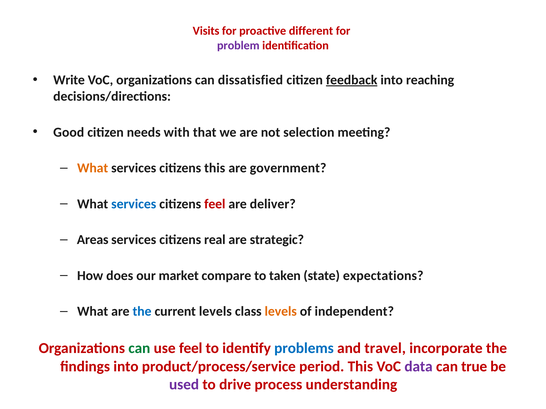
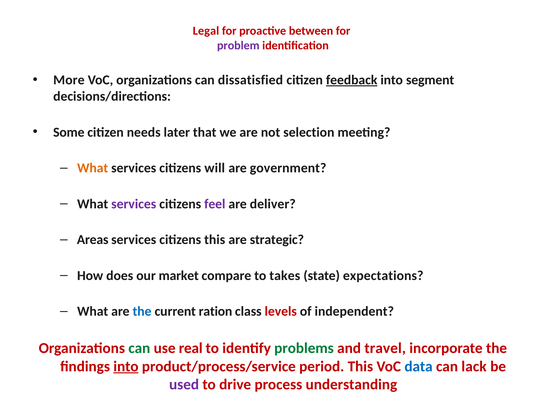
Visits: Visits -> Legal (206, 31)
different: different -> between (311, 31)
Write: Write -> More (69, 80)
reaching: reaching -> segment (430, 80)
Good: Good -> Some (69, 132)
with: with -> later (177, 132)
citizens this: this -> will (215, 168)
services colour: blue -> purple (134, 204)
feel colour: red -> purple (215, 204)
citizens real: real -> this (215, 240)
taken: taken -> takes (285, 276)
current levels: levels -> ration (216, 312)
levels colour: orange -> red (281, 312)
use feel: feel -> real (191, 349)
problems colour: blue -> green (304, 349)
into underline: none -> present (126, 367)
data colour: purple -> blue (419, 367)
true: true -> lack (474, 367)
